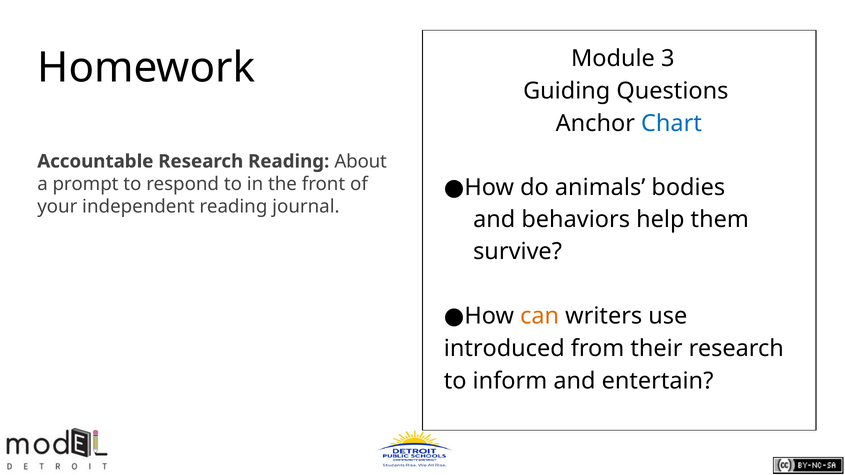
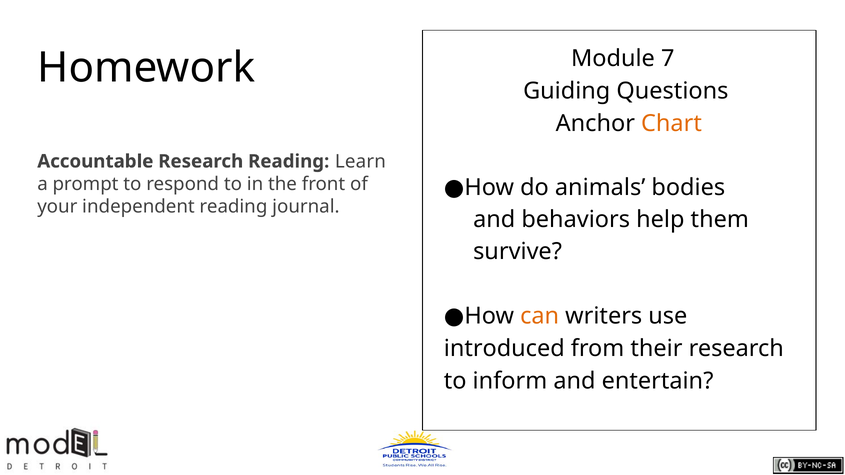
3: 3 -> 7 (668, 59)
Chart colour: blue -> orange (671, 123)
About: About -> Learn (360, 161)
